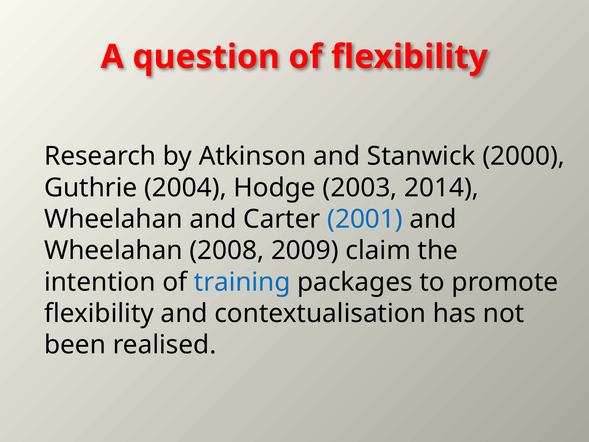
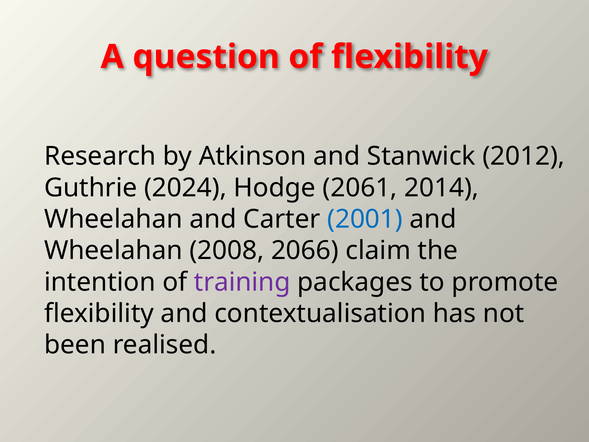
2000: 2000 -> 2012 (524, 156)
2004: 2004 -> 2024 (185, 188)
2003: 2003 -> 2061 (360, 188)
2009: 2009 -> 2066 (305, 251)
training colour: blue -> purple (242, 282)
